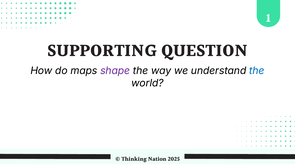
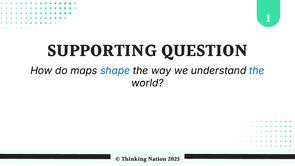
shape colour: purple -> blue (115, 71)
